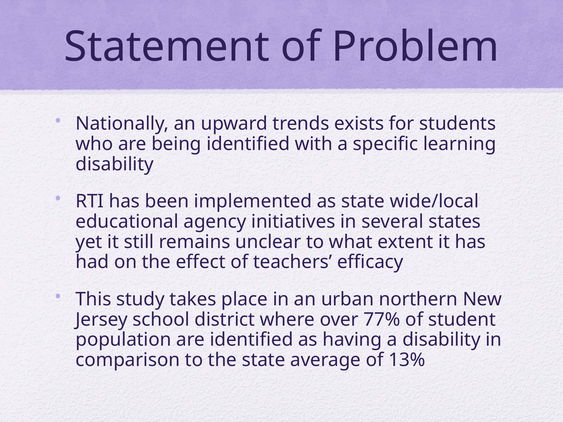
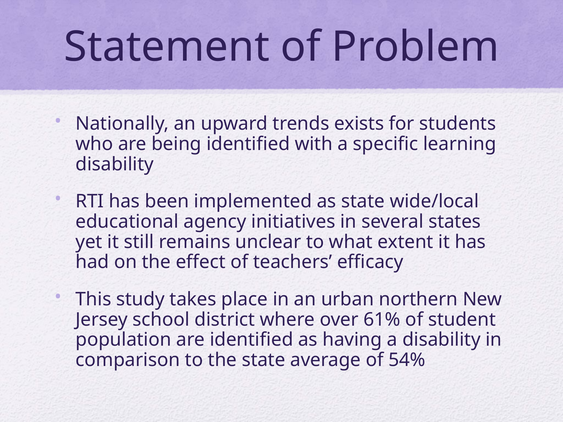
77%: 77% -> 61% (382, 320)
13%: 13% -> 54% (407, 360)
